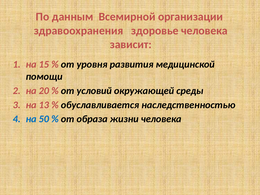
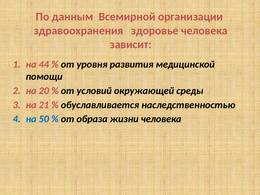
15: 15 -> 44 (44, 64)
13: 13 -> 21 (44, 105)
